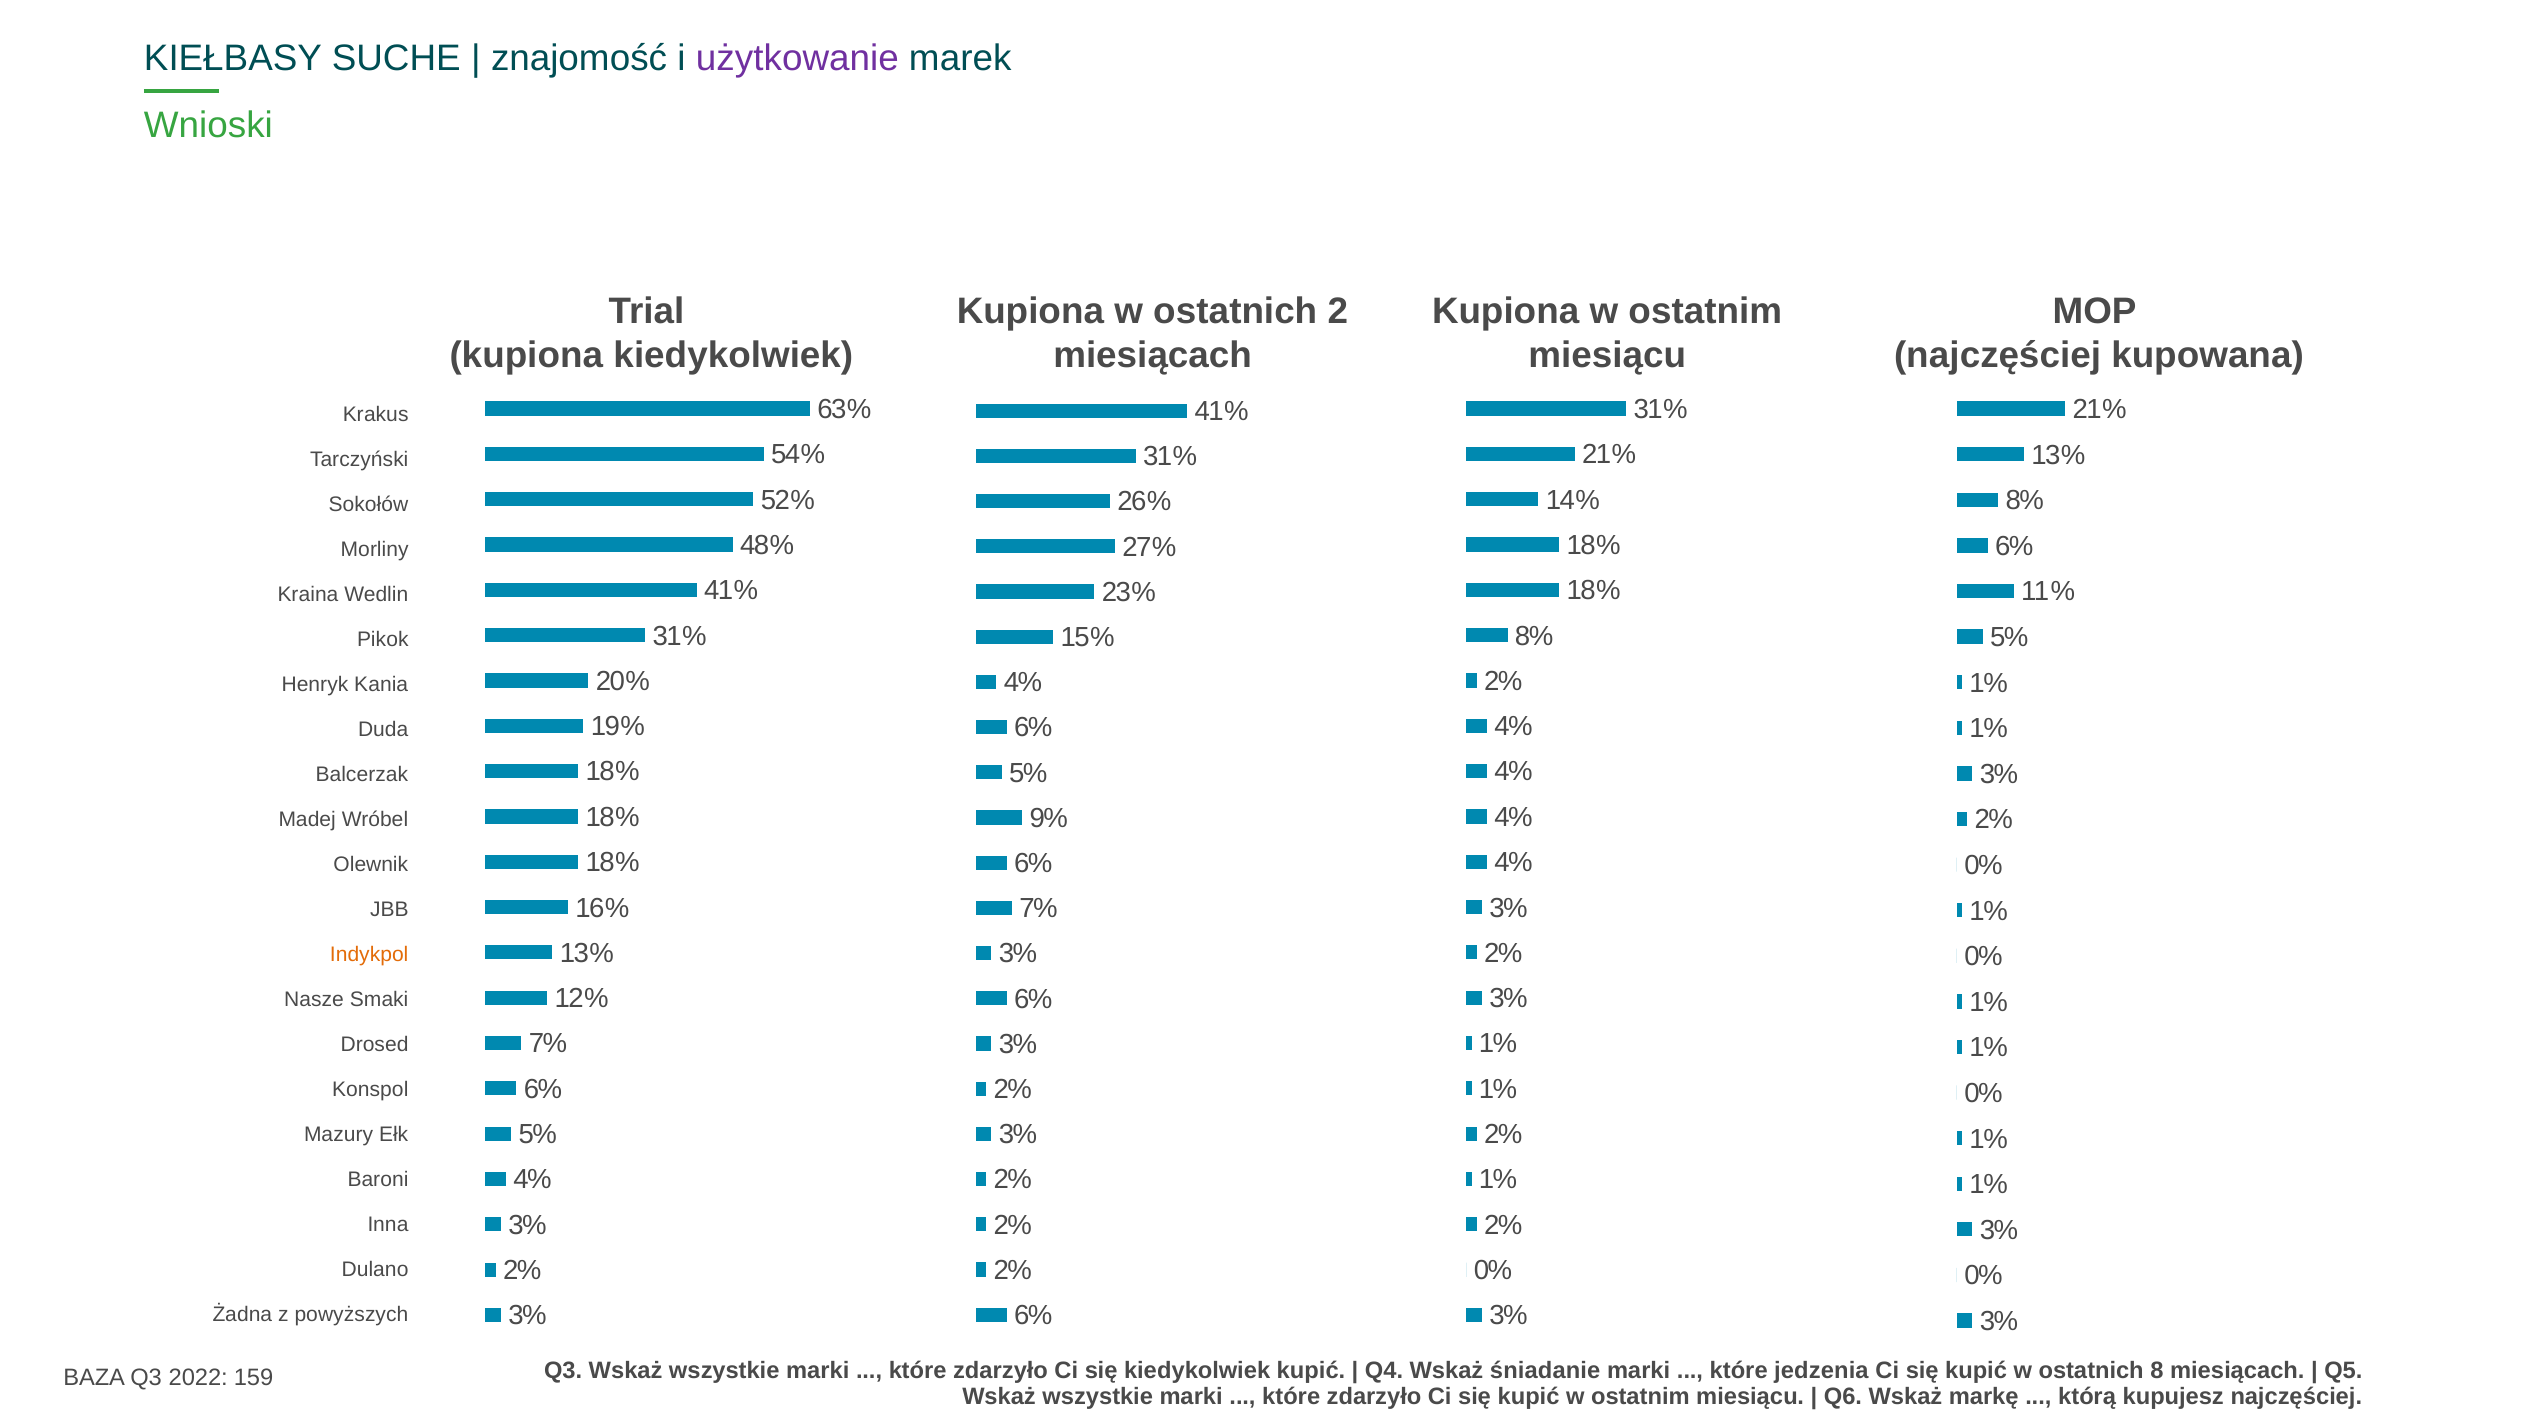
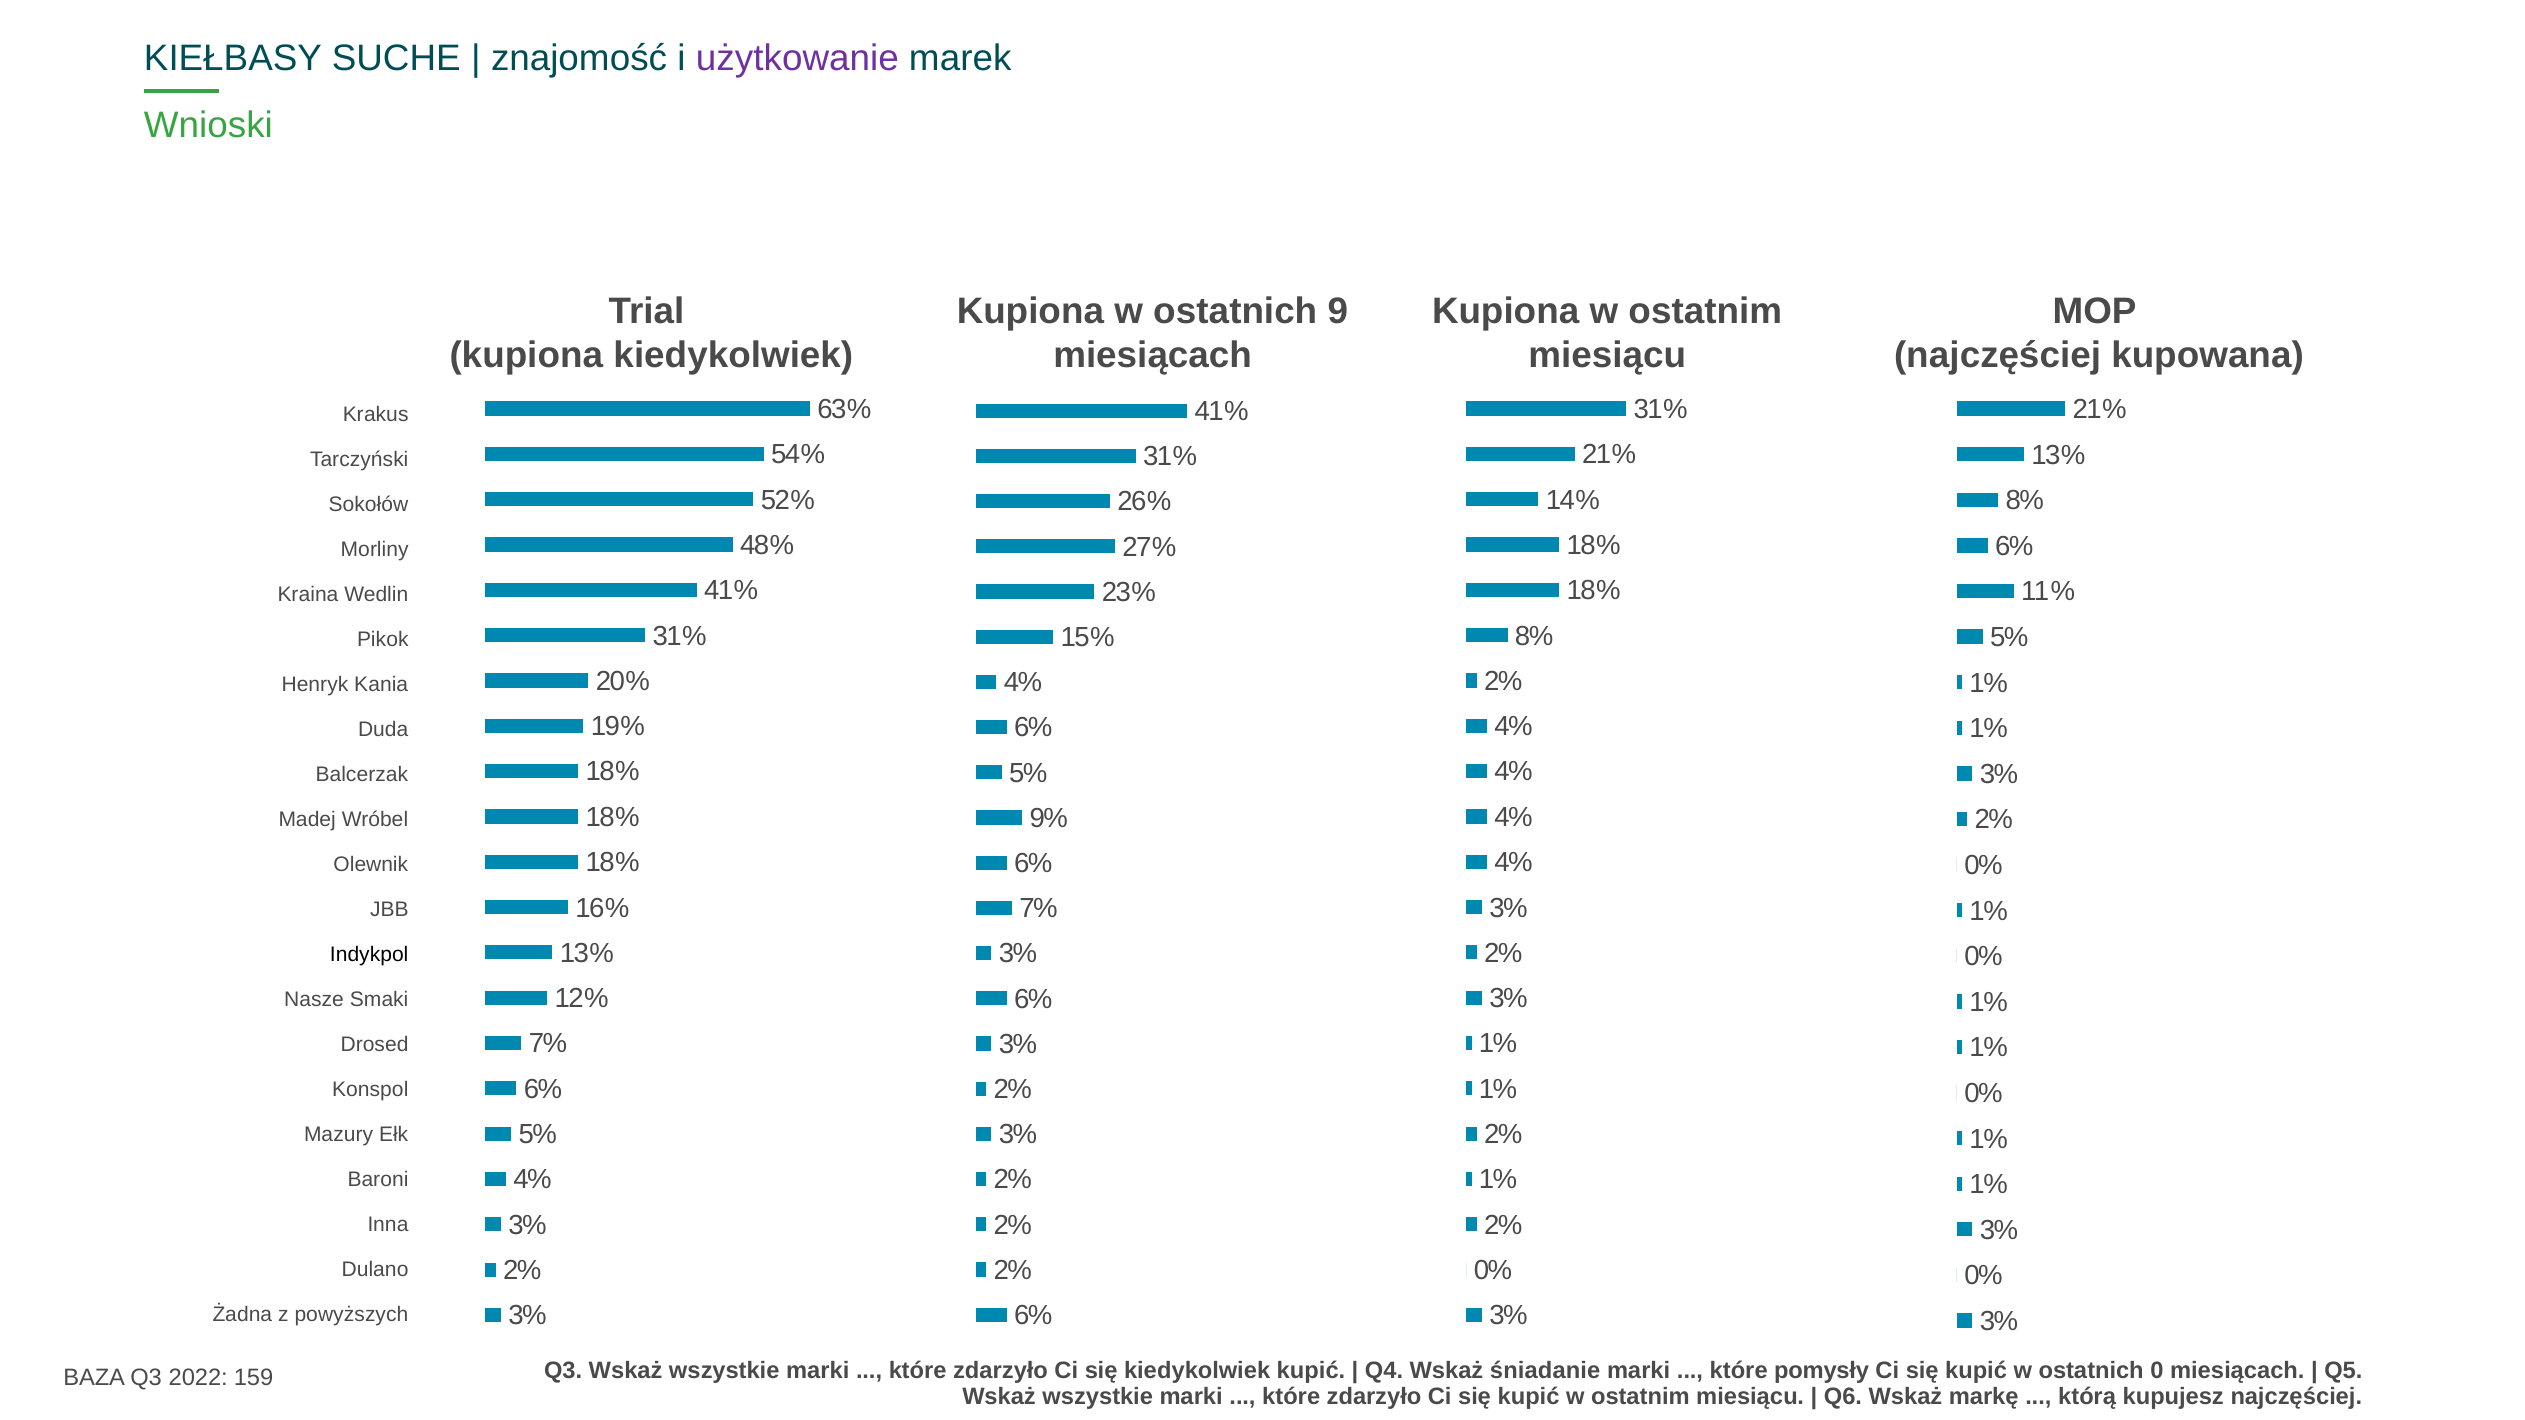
2: 2 -> 9 (1338, 312)
Indykpol colour: orange -> black (369, 955)
jedzenia: jedzenia -> pomysły (1822, 1371)
8: 8 -> 0 (2157, 1371)
